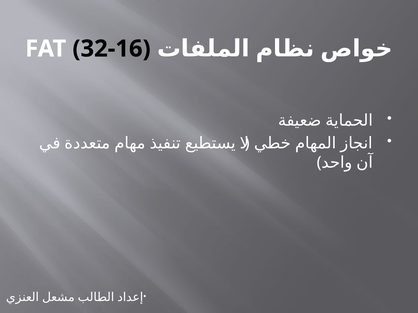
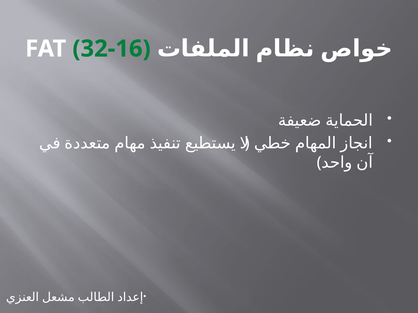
32-16 colour: black -> green (112, 49)
